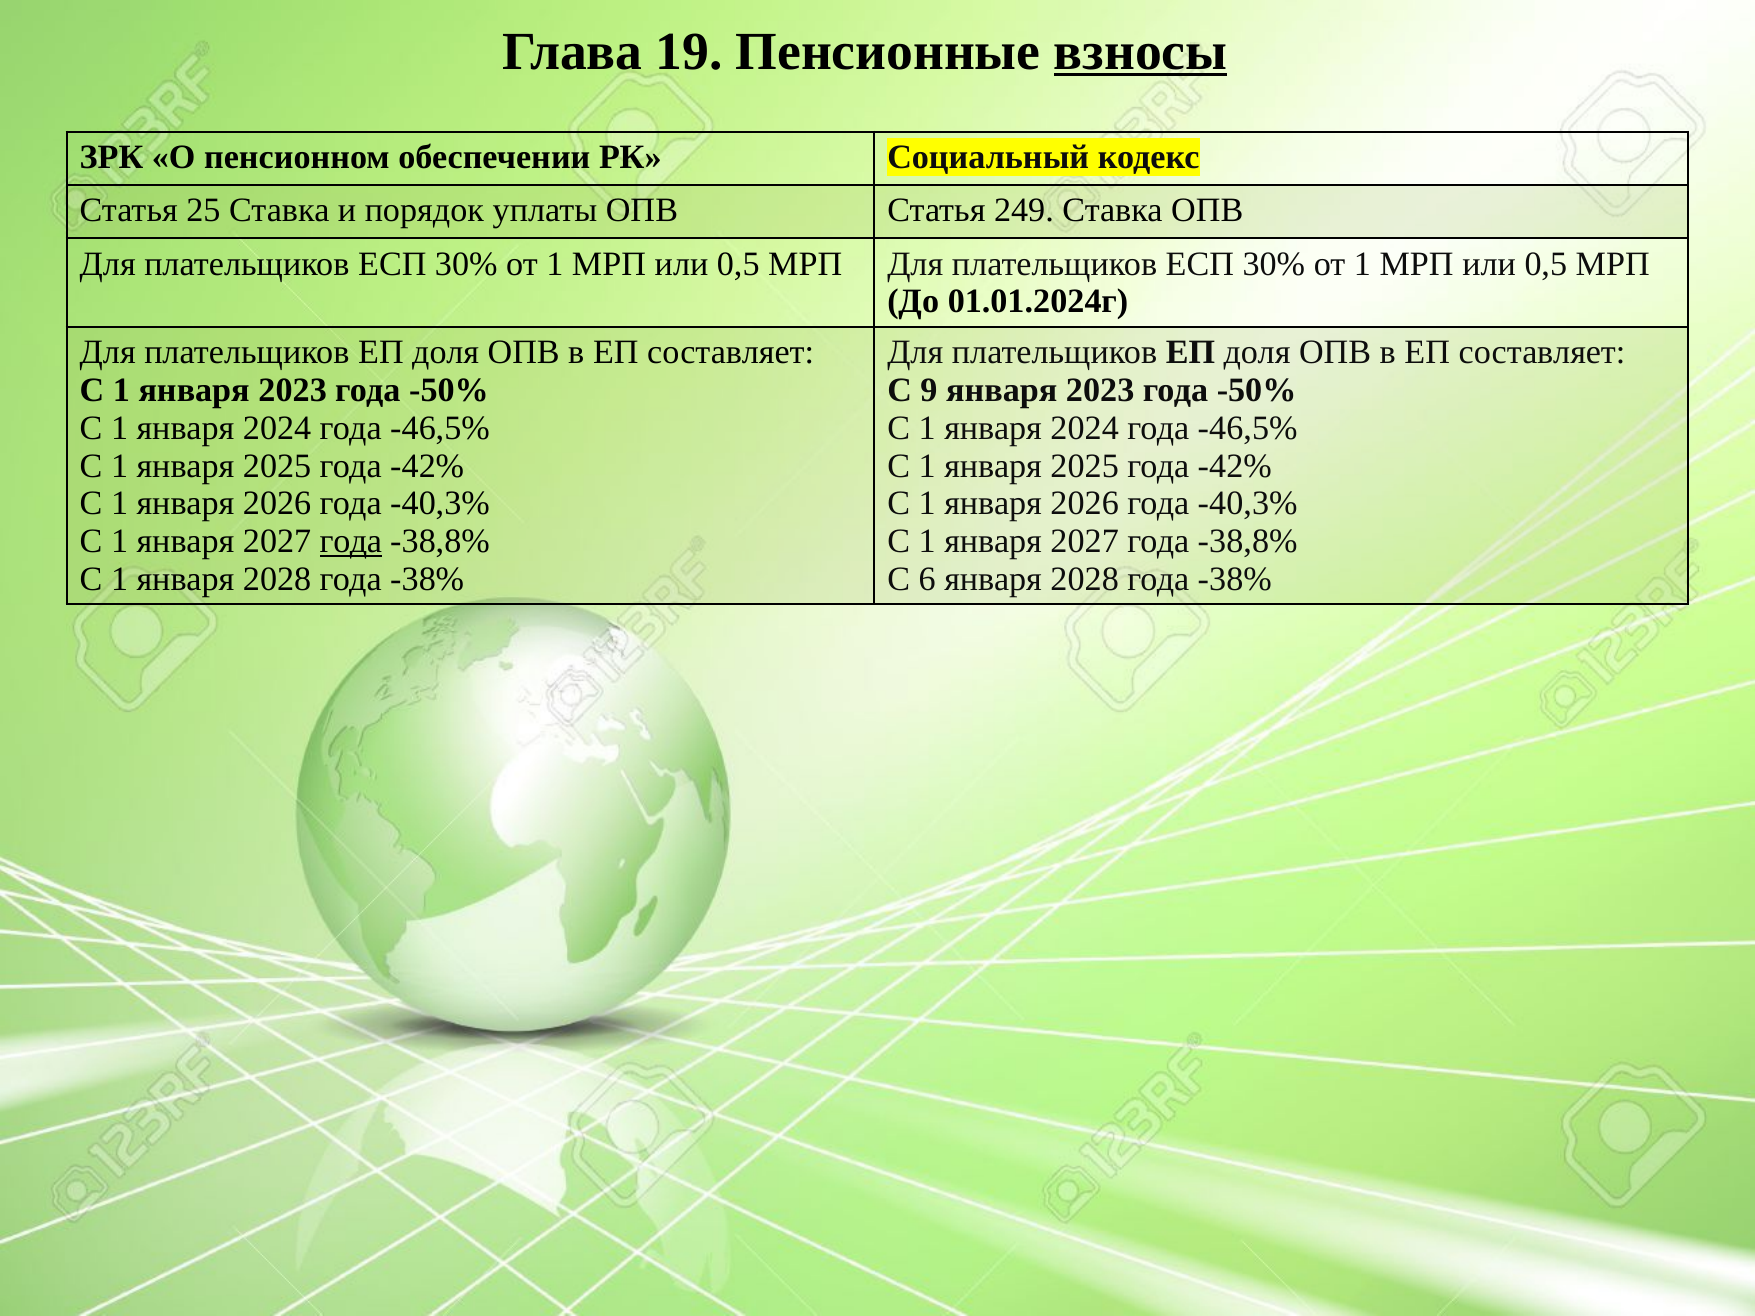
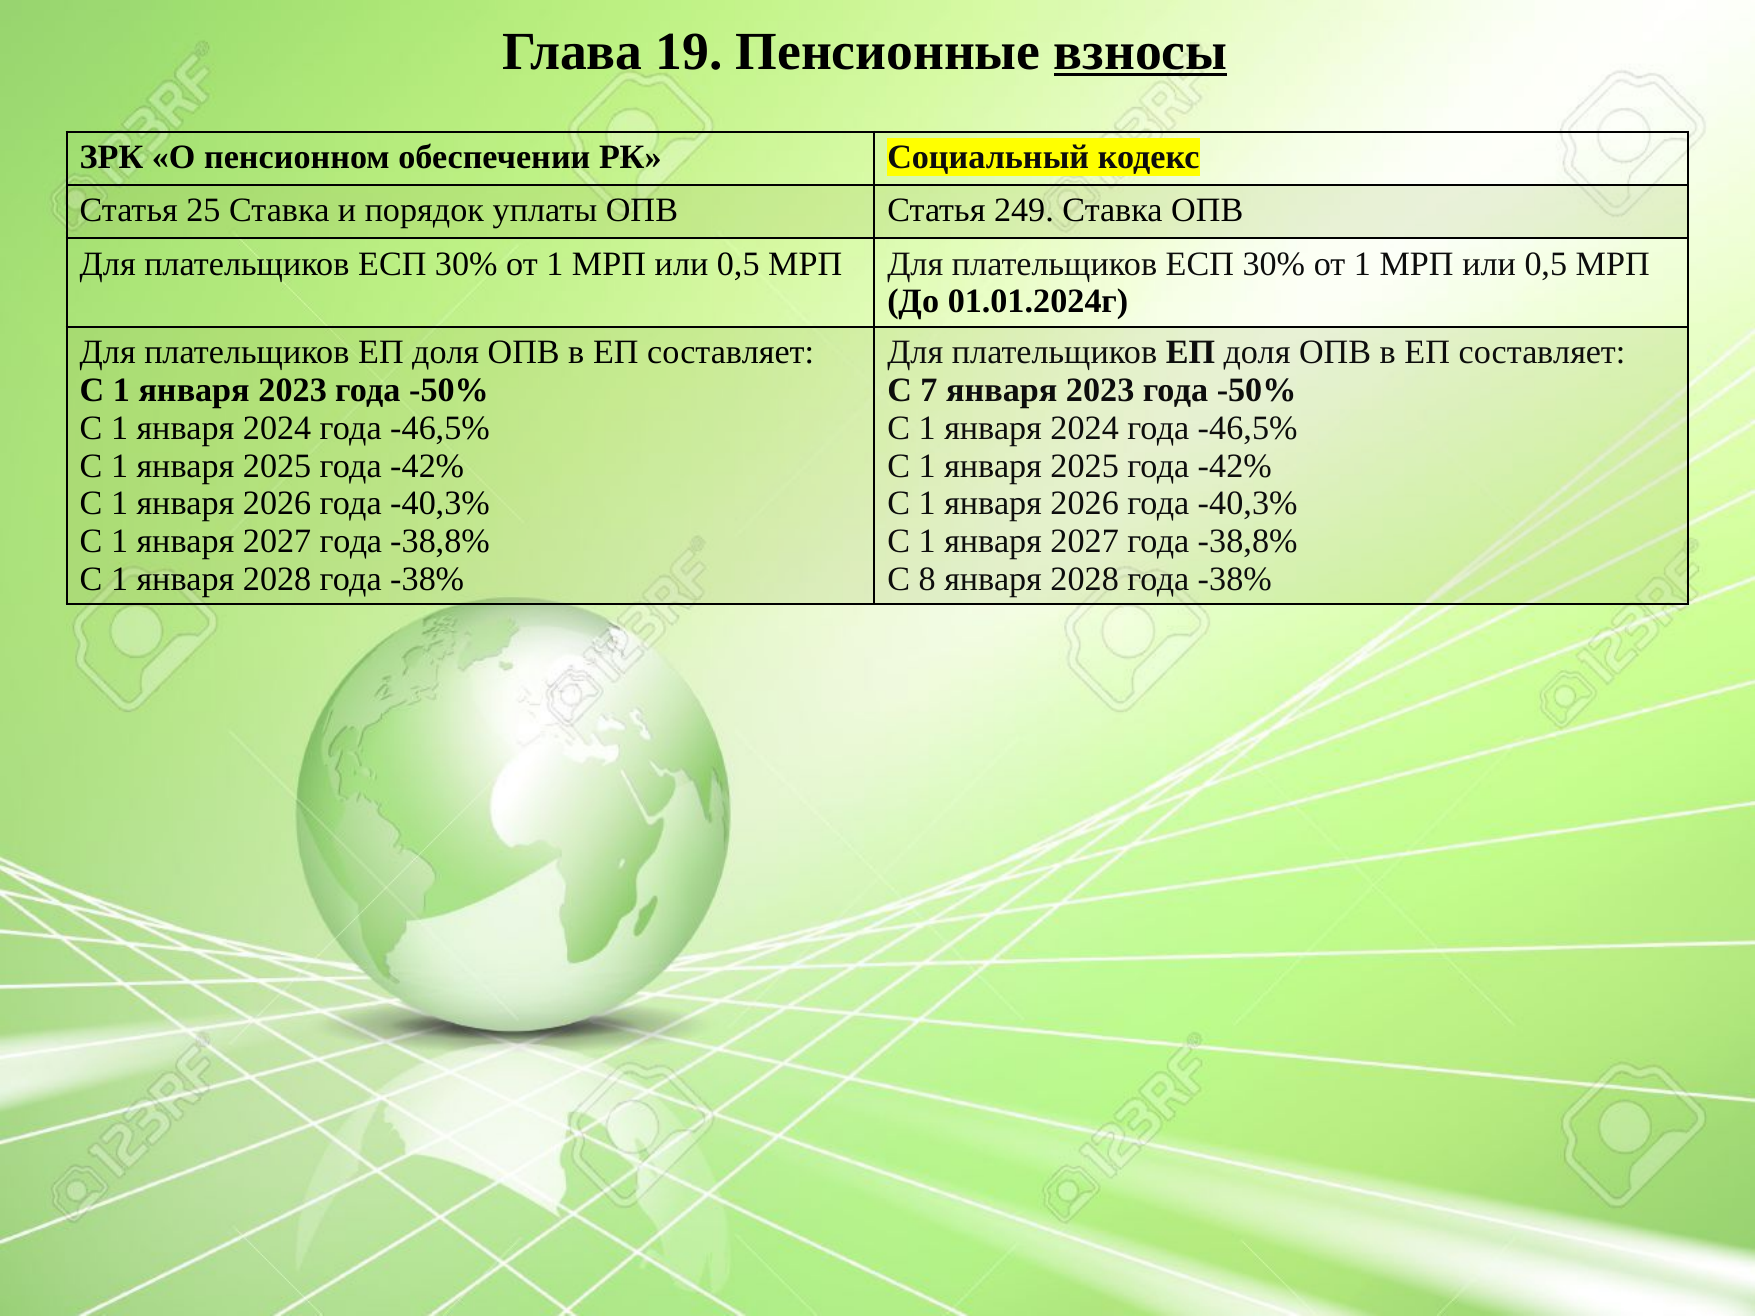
9: 9 -> 7 (929, 390)
года underline: present -> none (351, 541)
6: 6 -> 8 (927, 579)
